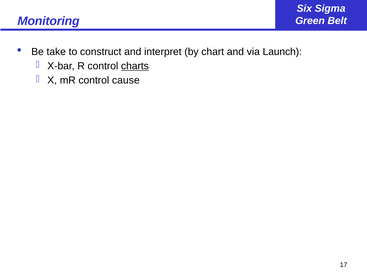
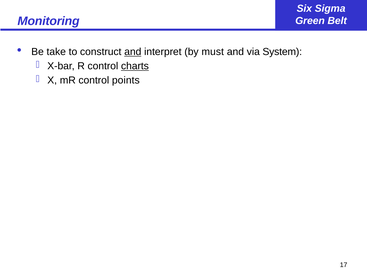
and underline: none -> present (133, 52)
chart: chart -> must (213, 52)
Launch: Launch -> System (282, 52)
cause: cause -> points (126, 80)
